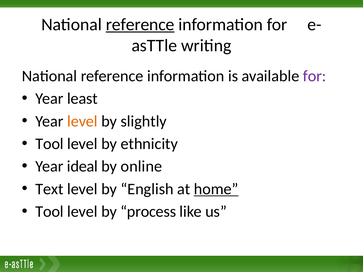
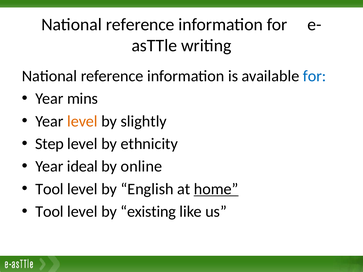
reference underline: present -> none (140, 25)
for colour: purple -> blue (315, 76)
least: least -> mins (82, 99)
Tool: Tool -> Step (50, 144)
Text: Text -> Tool (49, 189)
process: process -> existing (148, 212)
